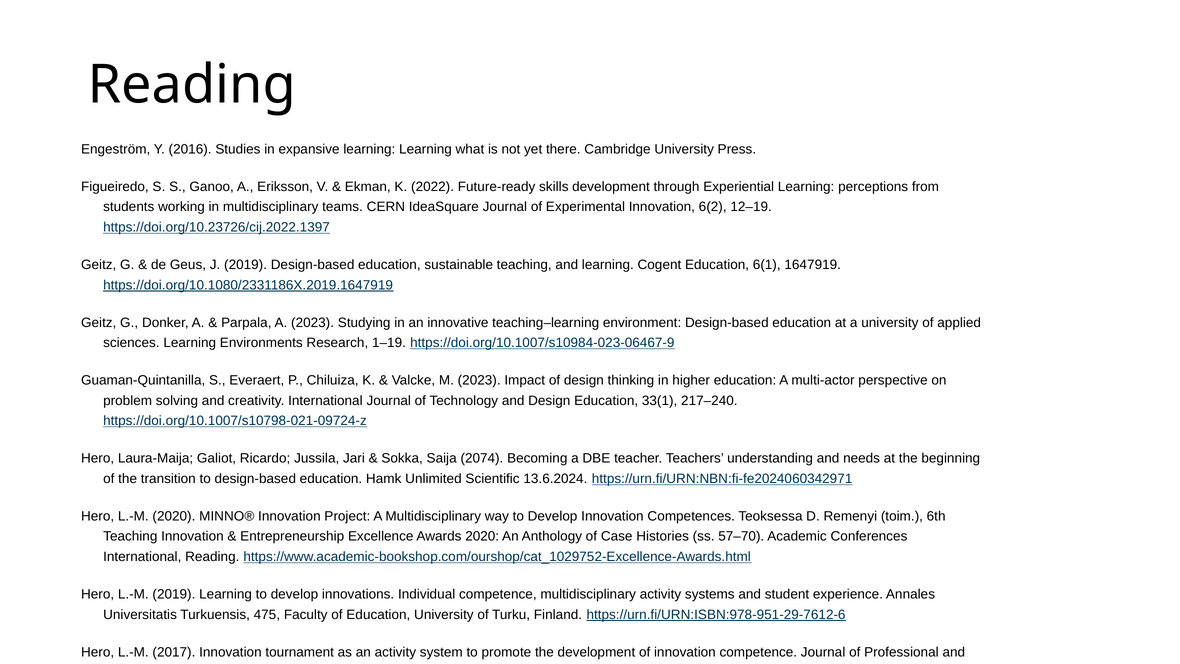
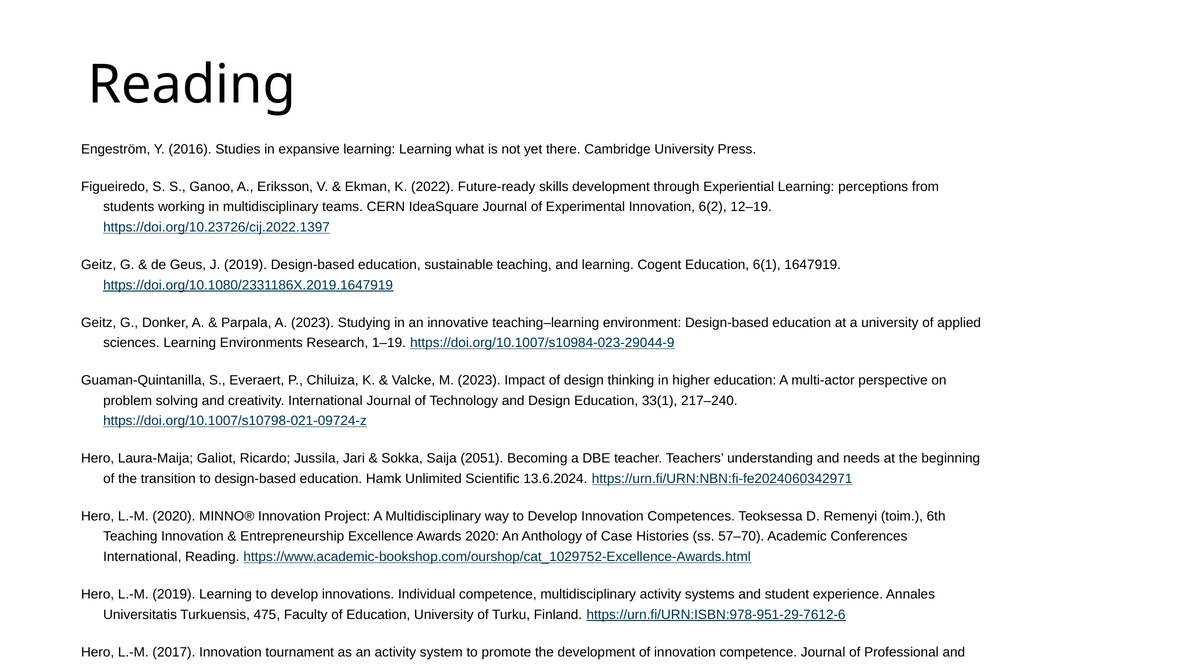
https://doi.org/10.1007/s10984-023-06467-9: https://doi.org/10.1007/s10984-023-06467-9 -> https://doi.org/10.1007/s10984-023-29044-9 (542, 343)
2074: 2074 -> 2051 (482, 458)
